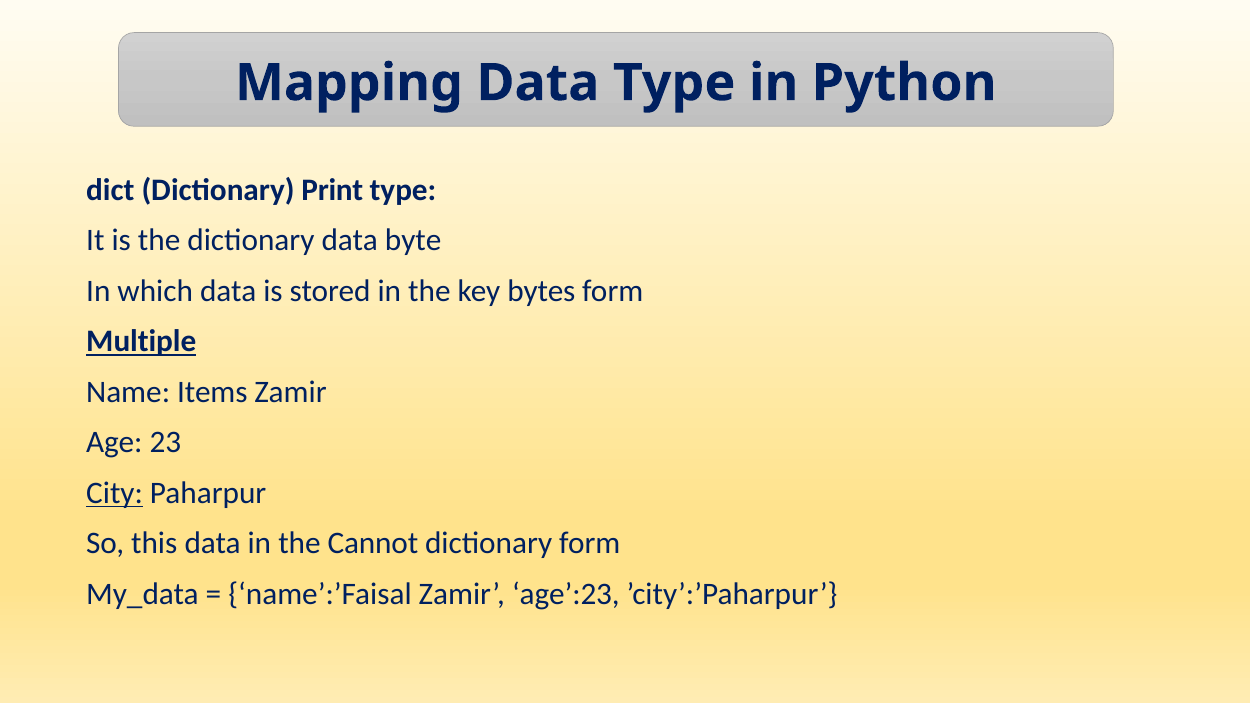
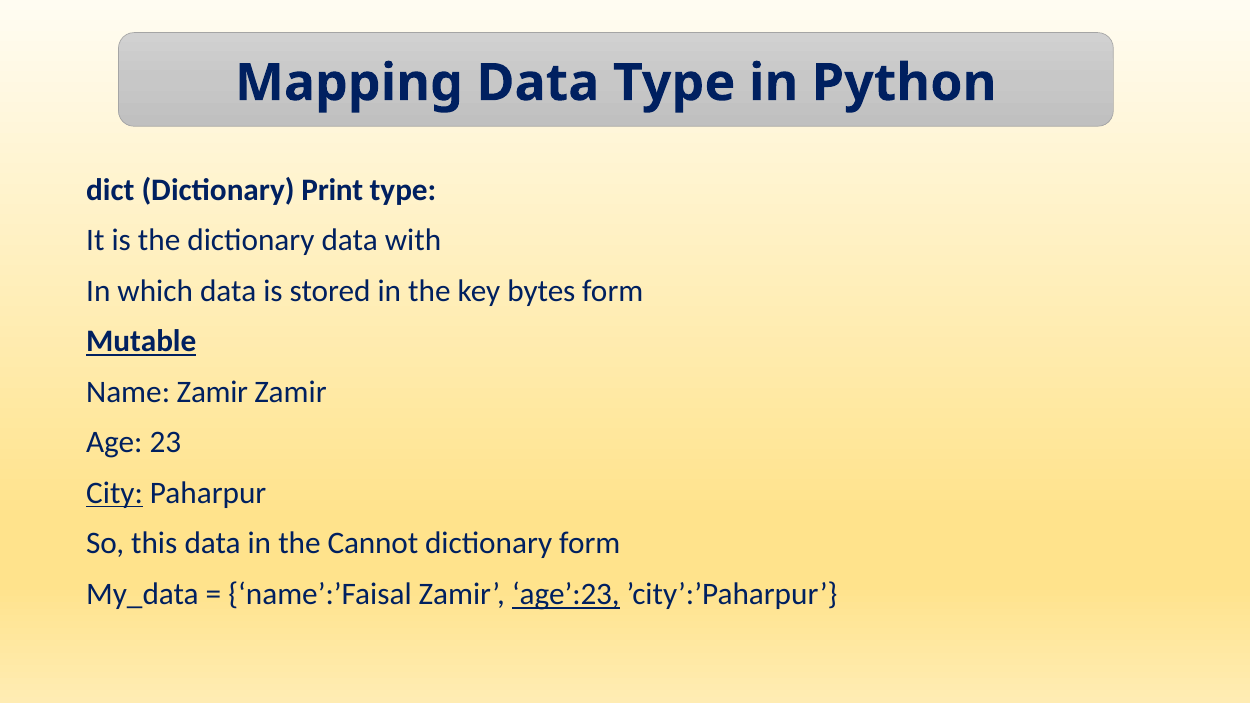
byte: byte -> with (413, 241)
Multiple: Multiple -> Mutable (141, 342)
Name Items: Items -> Zamir (212, 392)
age’:23 underline: none -> present (566, 594)
